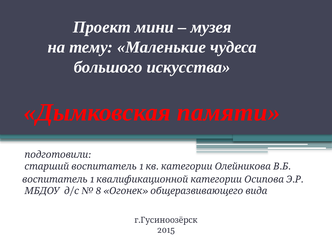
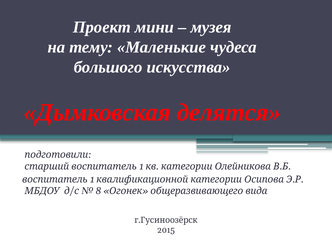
памяти: памяти -> делятся (229, 112)
